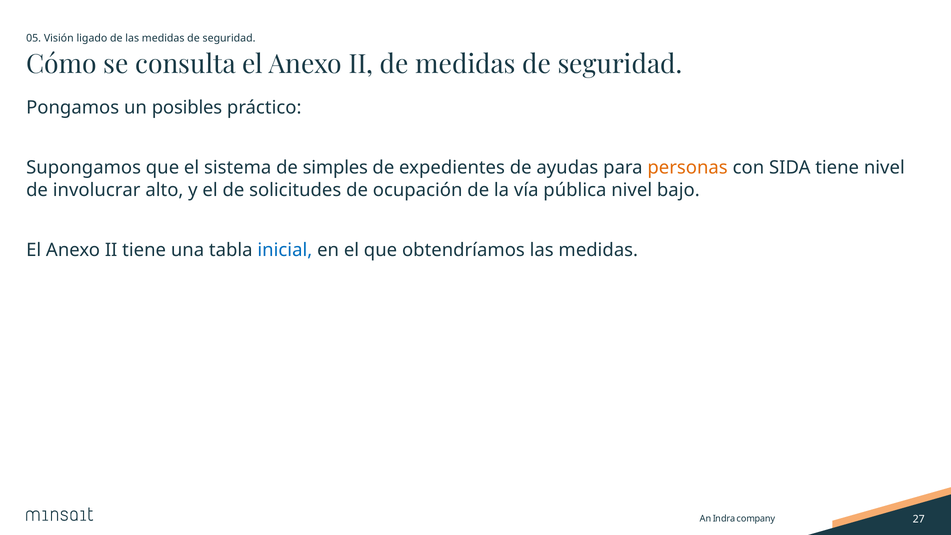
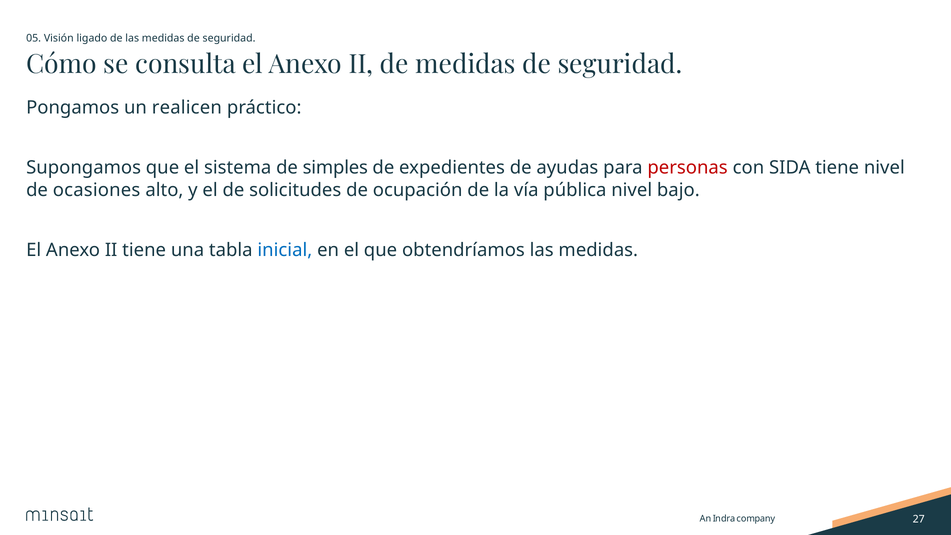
posibles: posibles -> realicen (187, 108)
personas colour: orange -> red (688, 168)
involucrar: involucrar -> ocasiones (97, 190)
